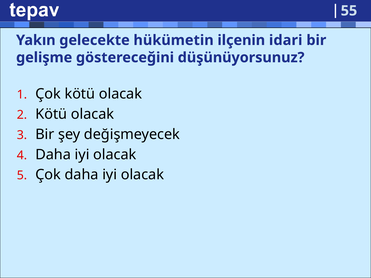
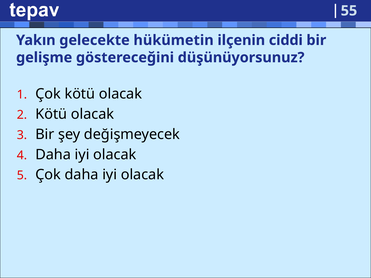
idari: idari -> ciddi (286, 40)
